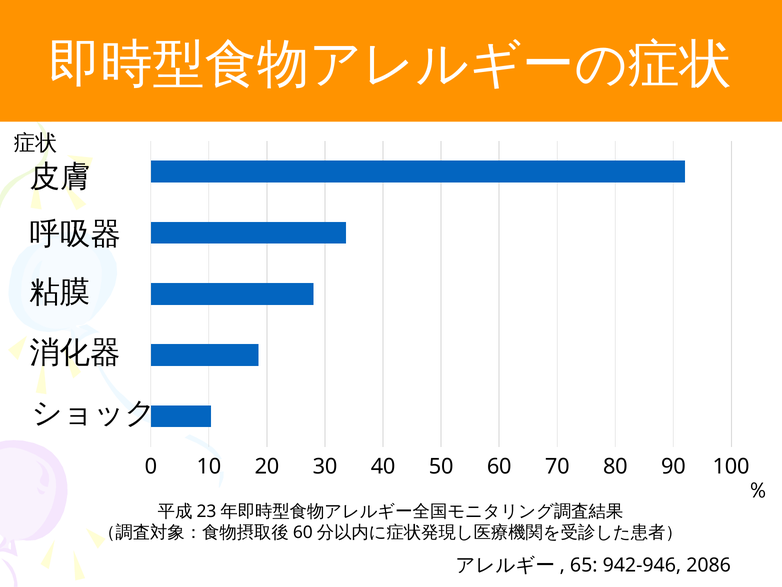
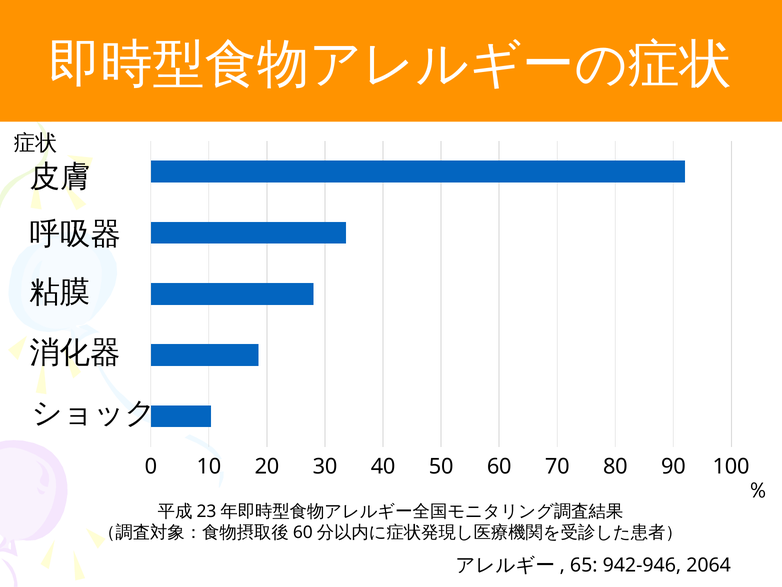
2086: 2086 -> 2064 (709, 565)
